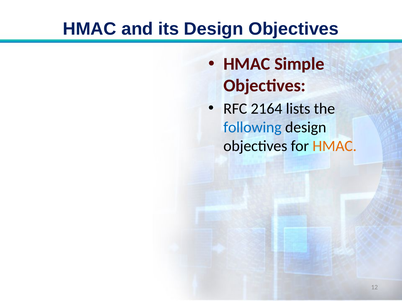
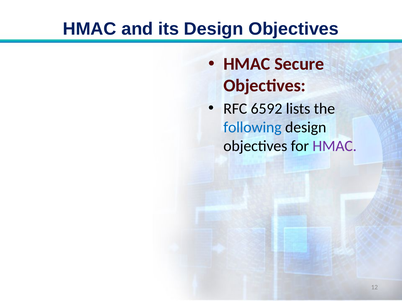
Simple: Simple -> Secure (299, 64)
2164: 2164 -> 6592 (267, 109)
HMAC colour: orange -> purple (335, 146)
